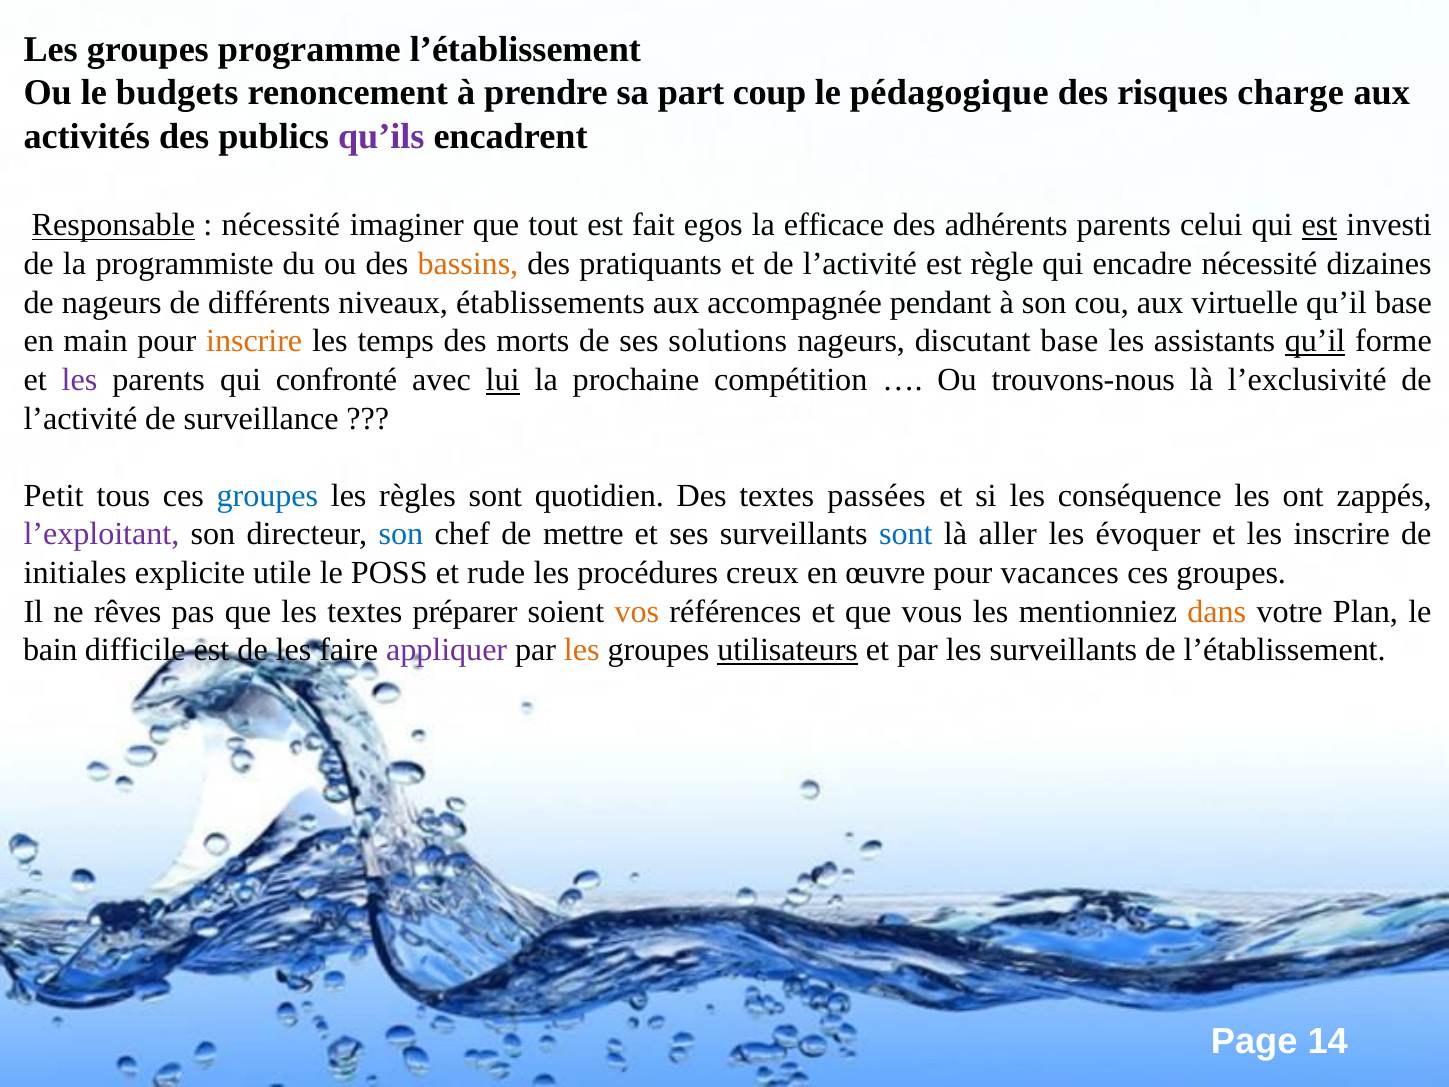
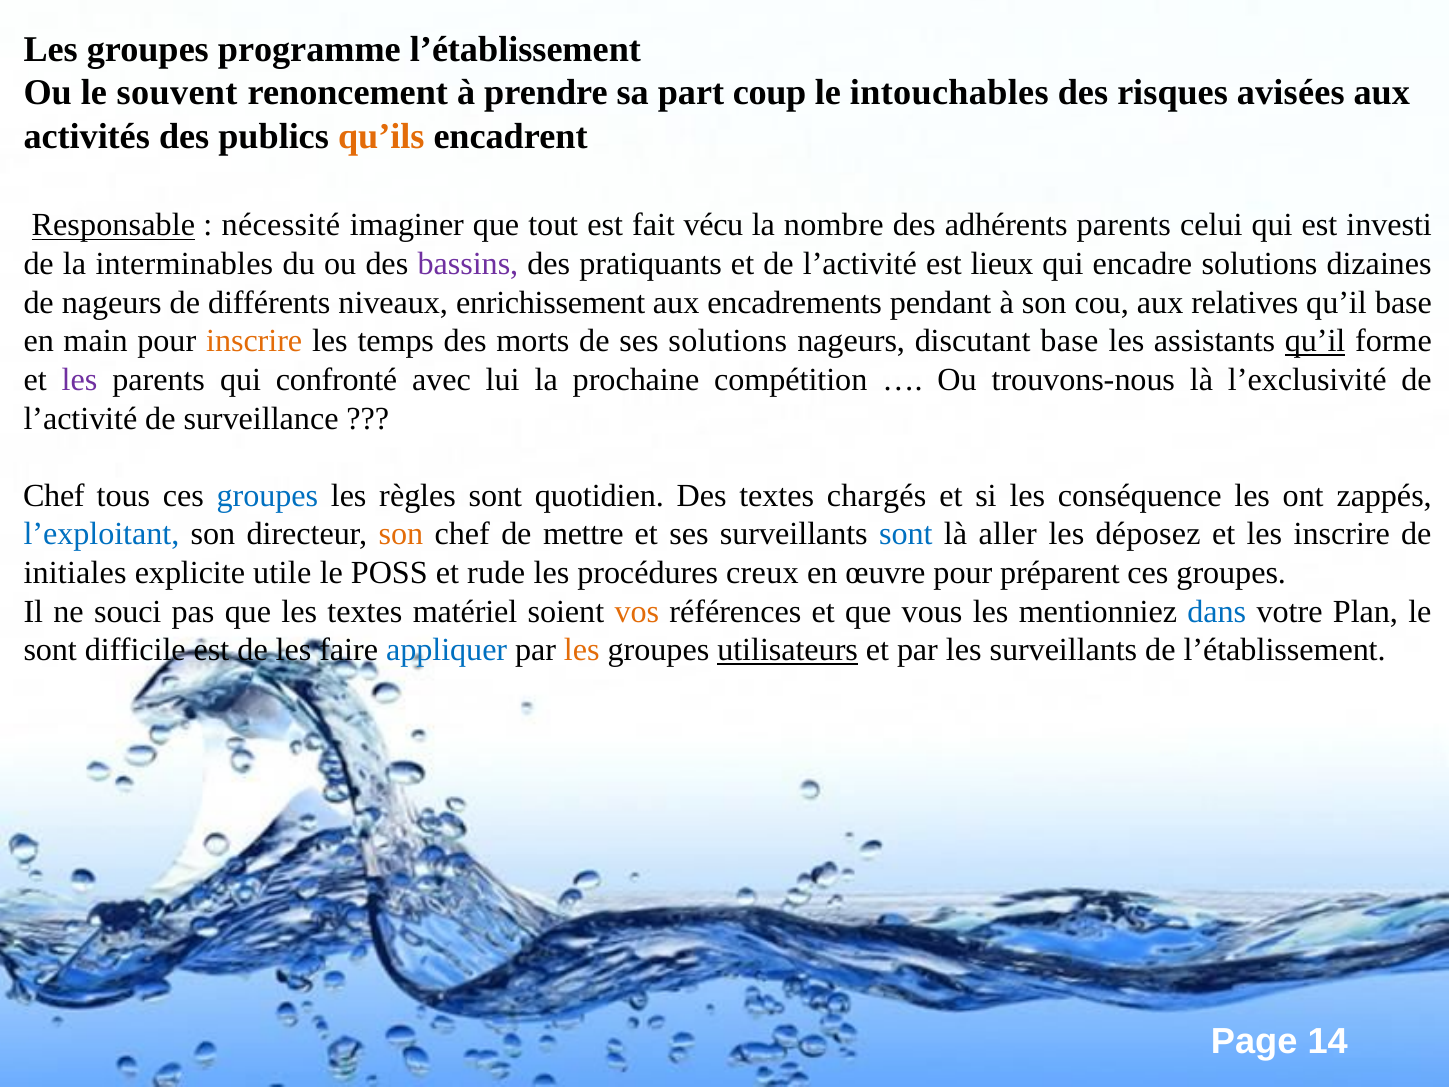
budgets: budgets -> souvent (177, 93)
pédagogique: pédagogique -> intouchables (949, 93)
charge: charge -> avisées (1291, 93)
qu’ils colour: purple -> orange (381, 136)
egos: egos -> vécu (713, 225)
efficace: efficace -> nombre (834, 225)
est underline: present -> none (1320, 225)
programmiste: programmiste -> interminables (184, 264)
bassins colour: orange -> purple (468, 264)
règle: règle -> lieux (1002, 264)
encadre nécessité: nécessité -> solutions (1260, 264)
établissements: établissements -> enrichissement (551, 302)
accompagnée: accompagnée -> encadrements (795, 302)
virtuelle: virtuelle -> relatives (1245, 302)
lui underline: present -> none (503, 380)
Petit: Petit -> Chef (54, 496)
passées: passées -> chargés (877, 496)
l’exploitant colour: purple -> blue (101, 534)
son colour: blue -> orange (401, 534)
évoquer: évoquer -> déposez (1148, 534)
vacances: vacances -> préparent (1060, 573)
rêves: rêves -> souci (128, 611)
préparer: préparer -> matériel (465, 611)
dans colour: orange -> blue (1217, 611)
bain: bain -> sont (50, 650)
appliquer colour: purple -> blue (447, 650)
